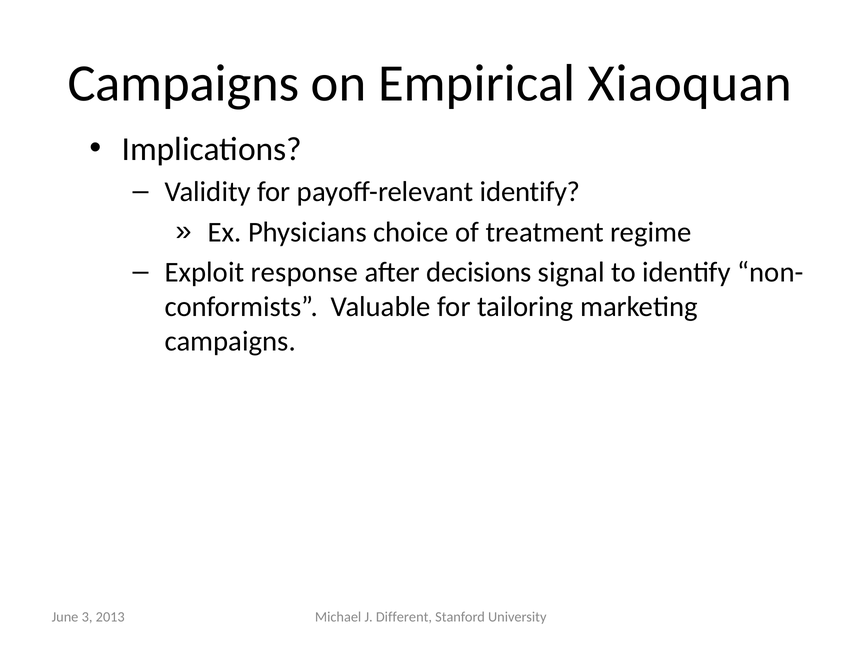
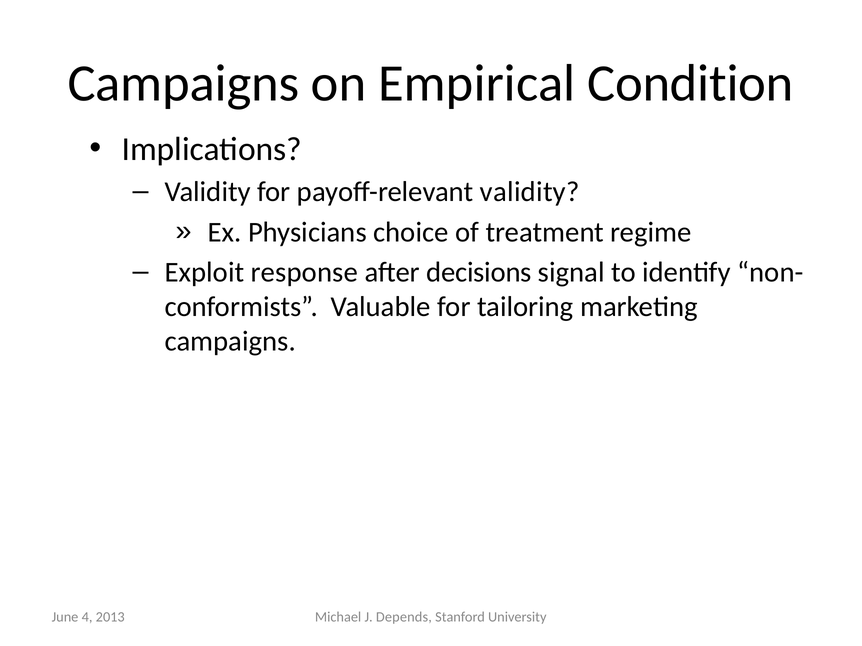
Xiaoquan: Xiaoquan -> Condition (690, 83)
payoff-relevant identify: identify -> validity (530, 192)
Different: Different -> Depends (404, 617)
3: 3 -> 4 (87, 617)
